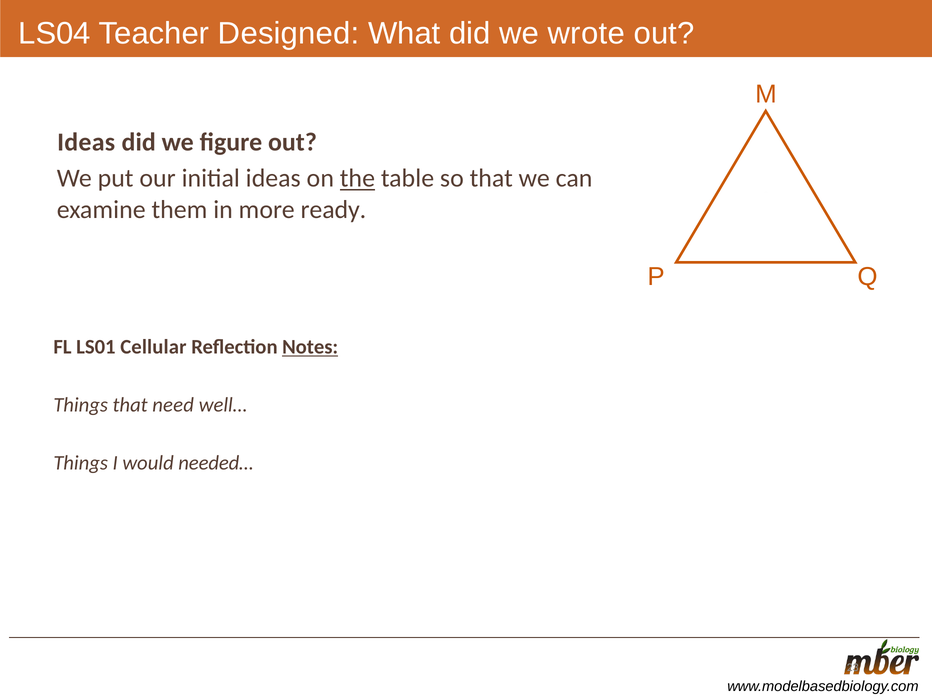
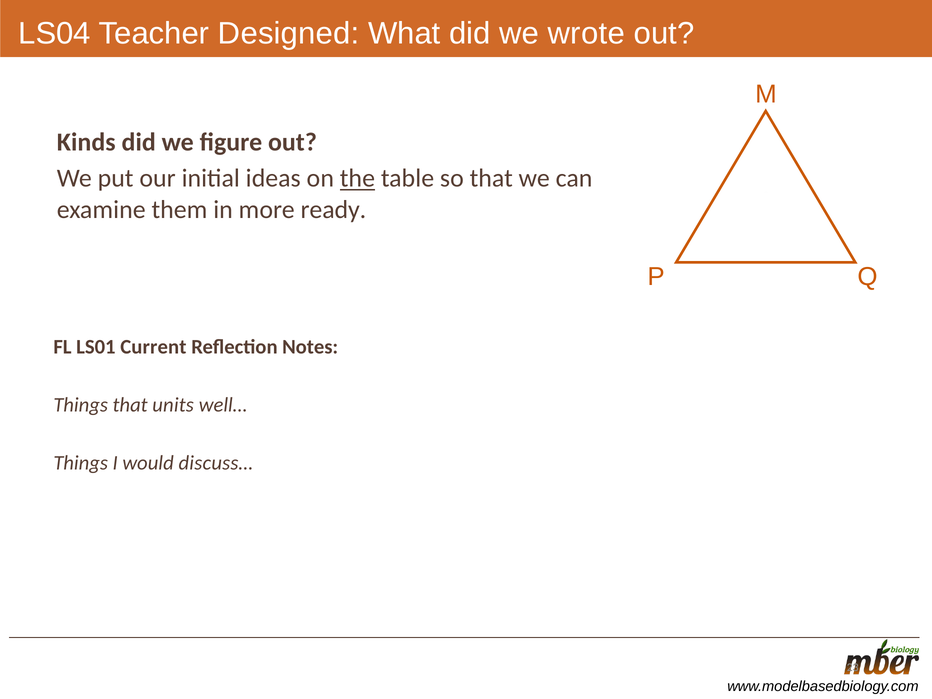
Ideas: Ideas -> Kinds (86, 142)
Cellular: Cellular -> Current (153, 347)
Notes underline: present -> none (310, 347)
need: need -> units (173, 405)
needed…: needed… -> discuss… (216, 463)
